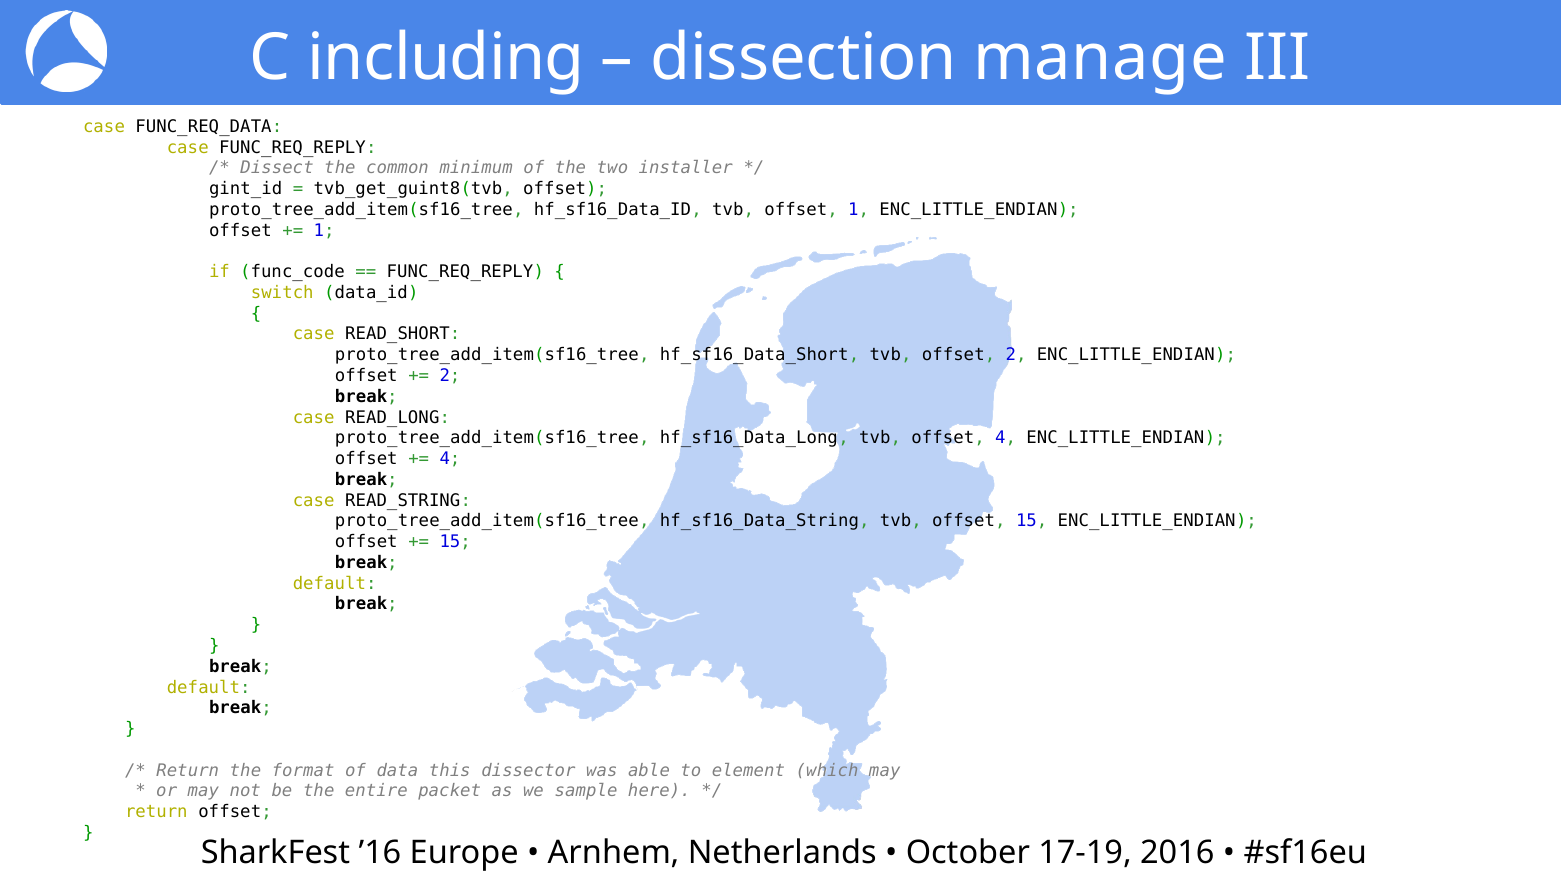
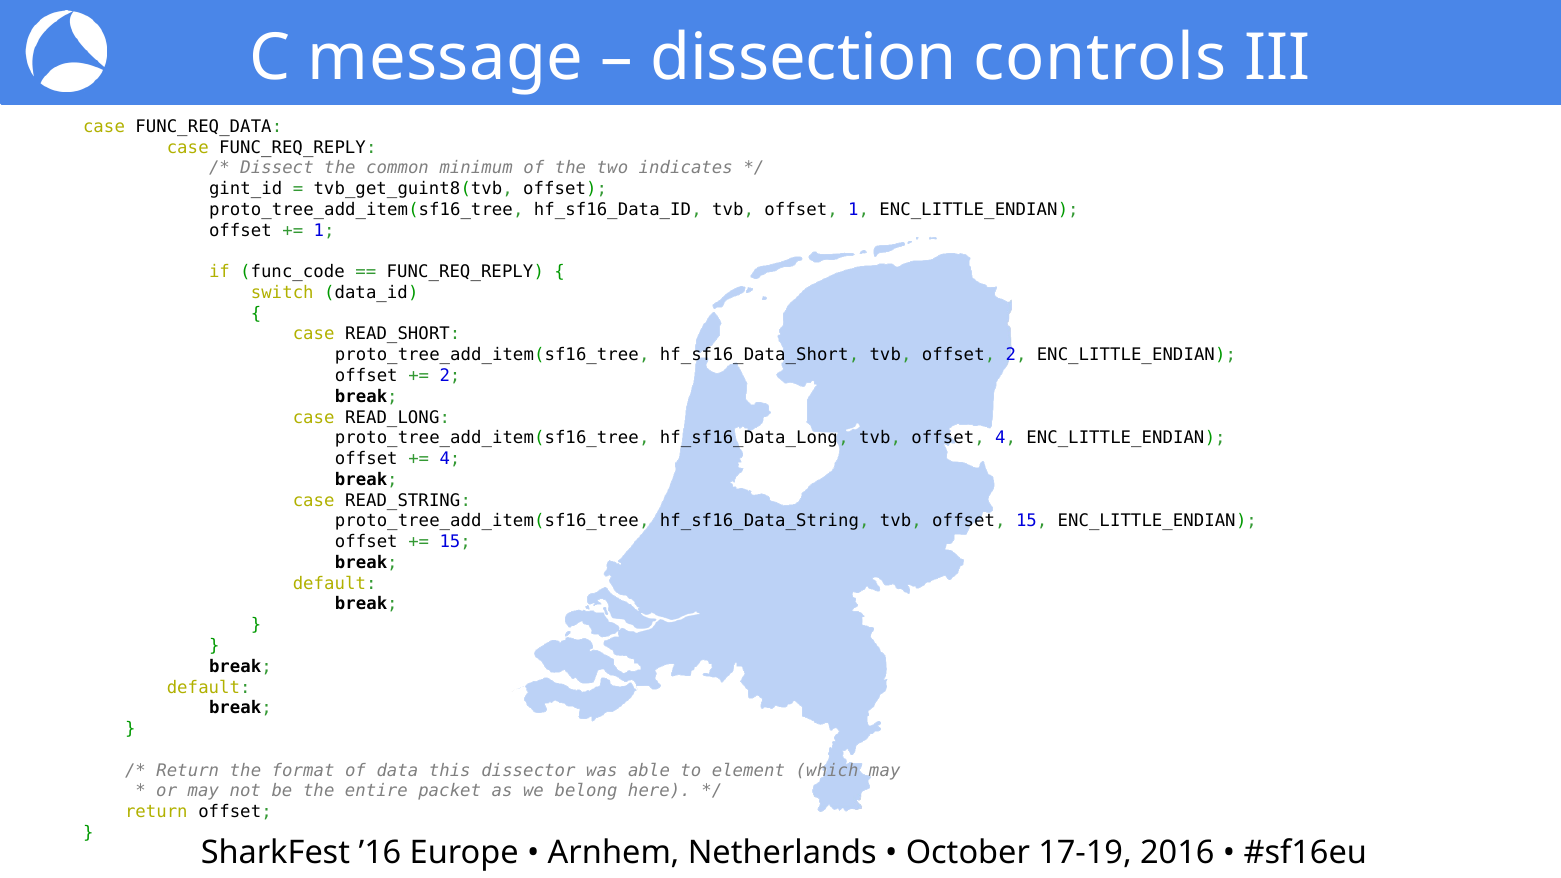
including: including -> message (446, 58)
manage: manage -> controls (1100, 58)
installer: installer -> indicates (686, 168)
sample: sample -> belong (586, 791)
